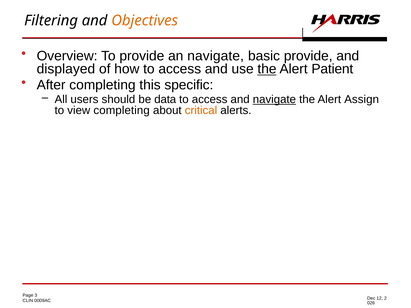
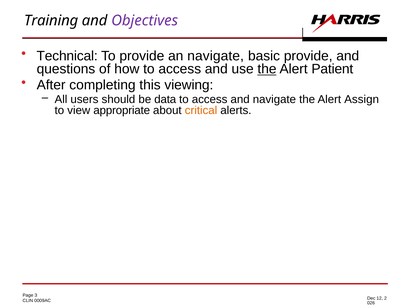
Filtering: Filtering -> Training (51, 21)
Objectives colour: orange -> purple (145, 21)
Overview: Overview -> Technical (67, 56)
displayed: displayed -> questions (66, 69)
specific: specific -> viewing (189, 85)
navigate underline: present -> none (274, 99)
view completing: completing -> appropriate (122, 110)
